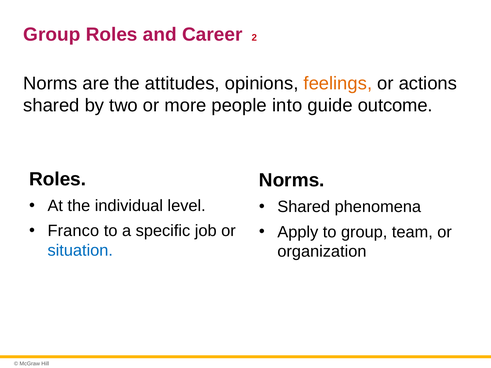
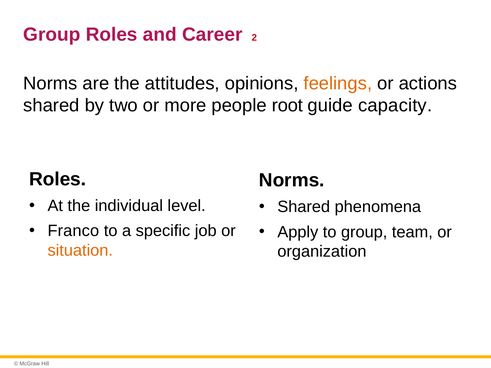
into: into -> root (287, 105)
outcome: outcome -> capacity (395, 105)
situation colour: blue -> orange (80, 251)
